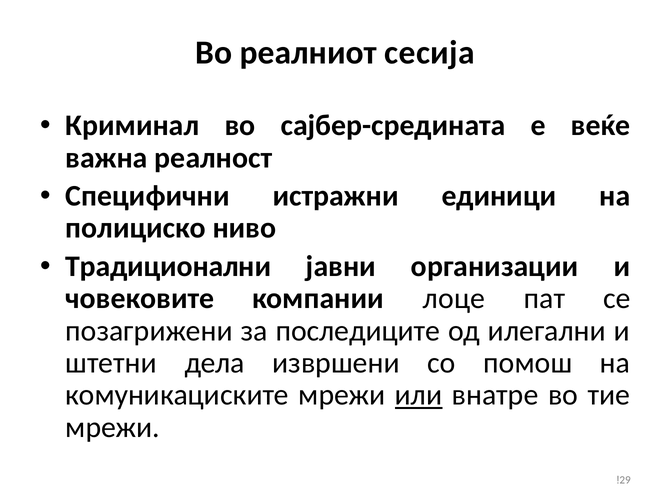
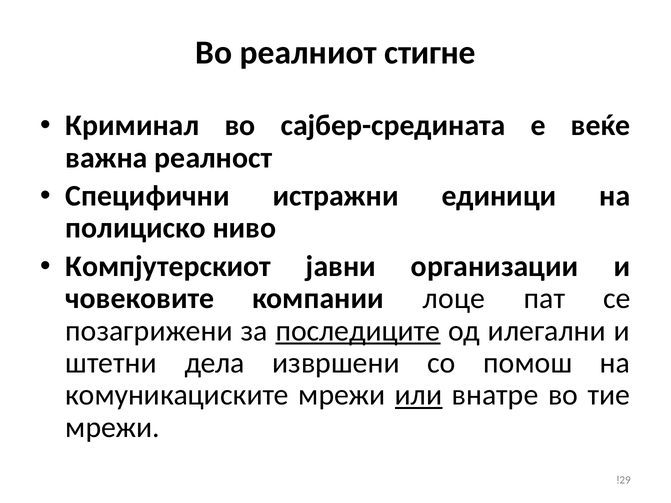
сесија: сесија -> стигне (430, 53)
Традиционални: Традиционални -> Компјутерскиот (168, 266)
последиците underline: none -> present (358, 331)
